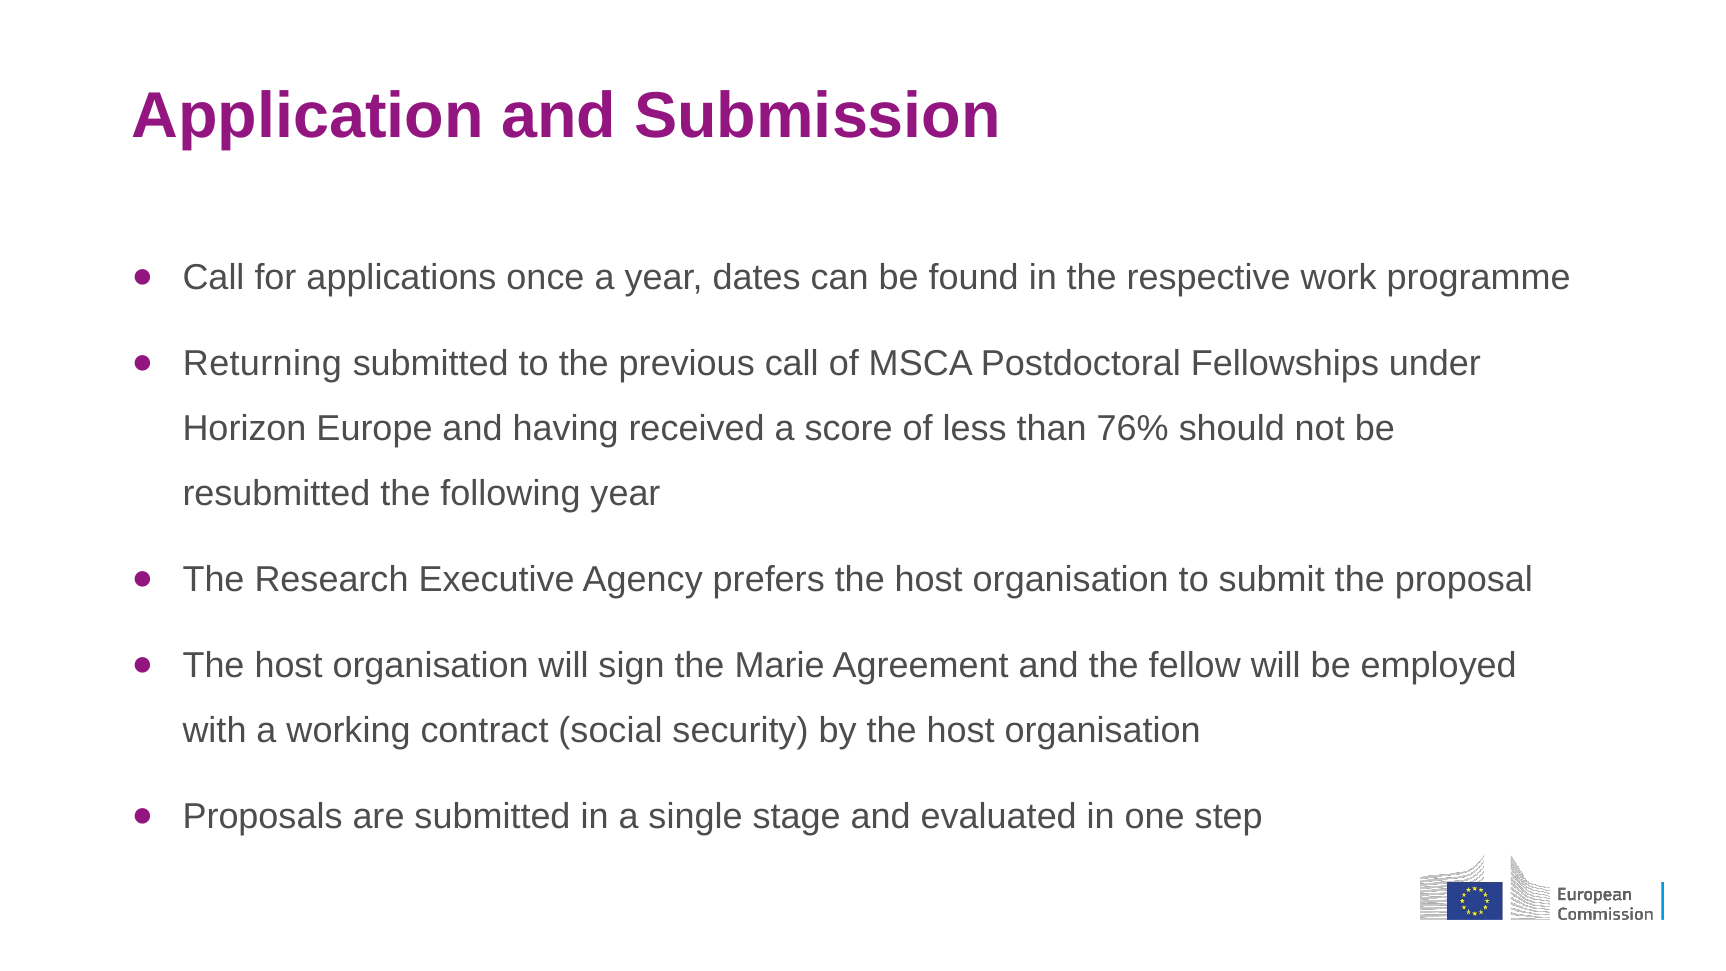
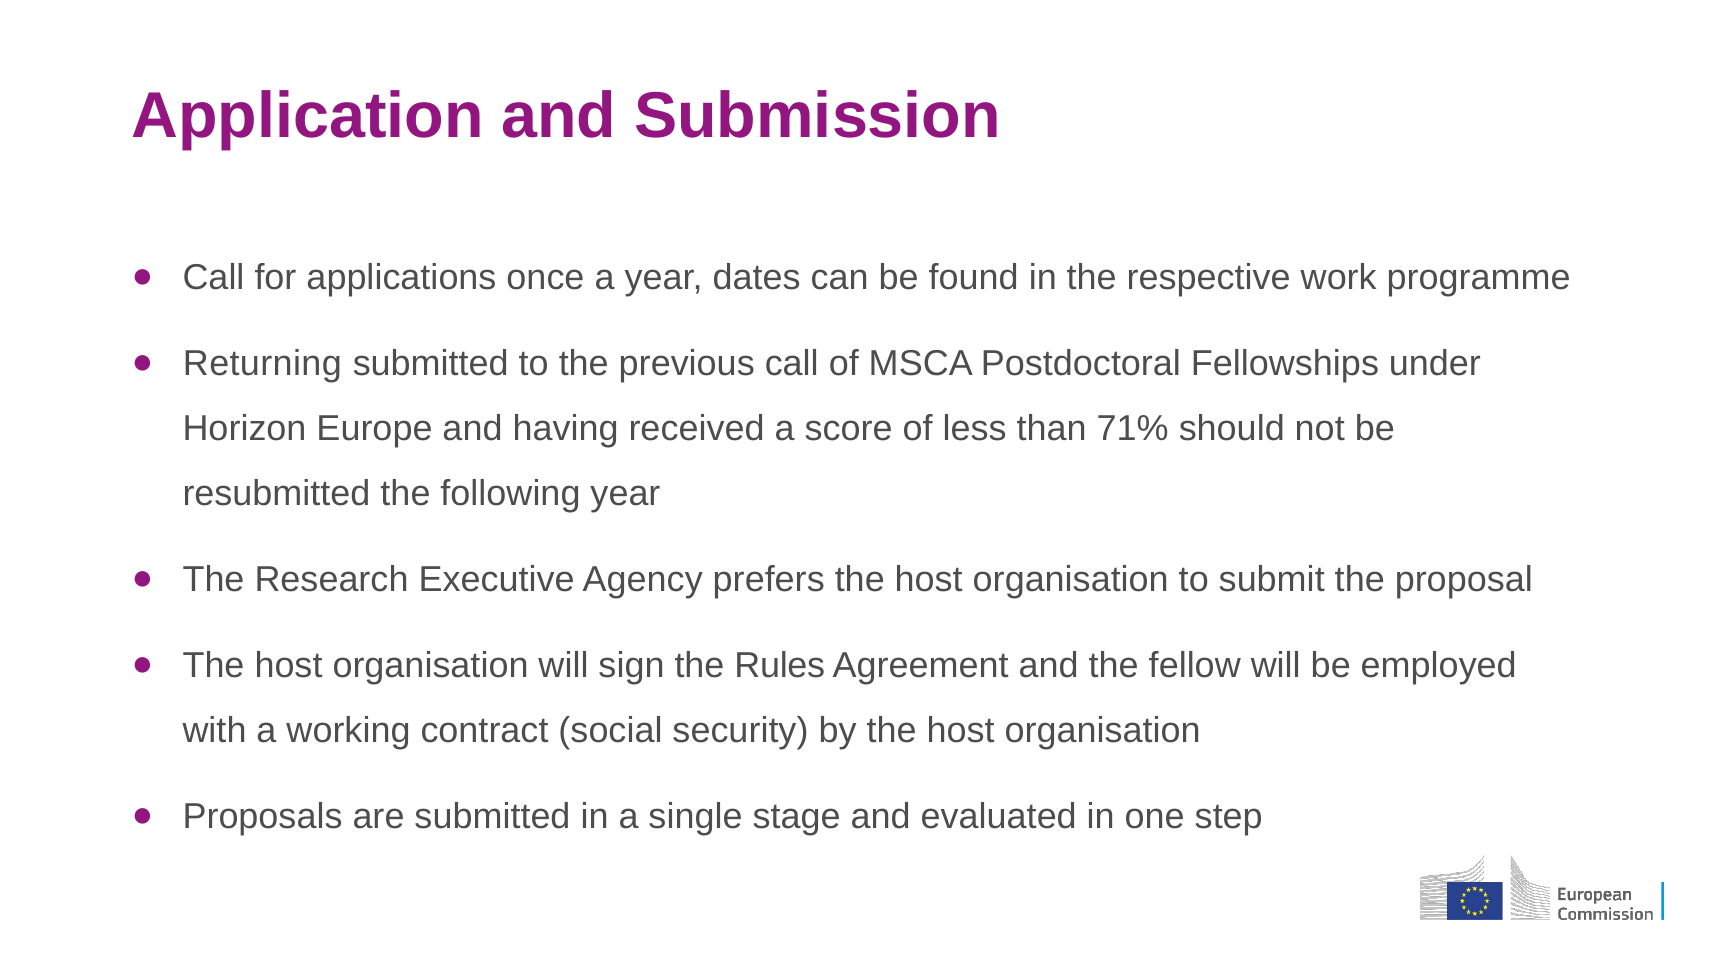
76%: 76% -> 71% (1133, 429)
Marie: Marie -> Rules (780, 666)
